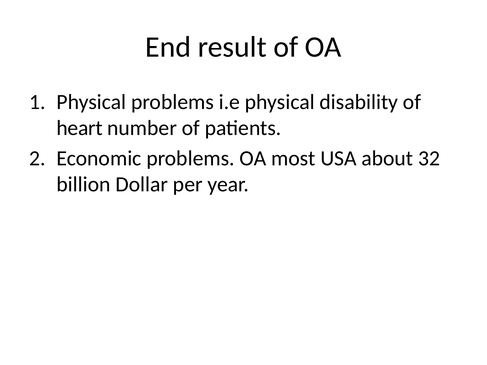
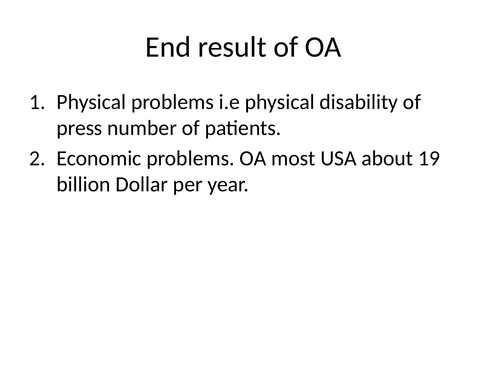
heart: heart -> press (80, 128)
32: 32 -> 19 (429, 158)
